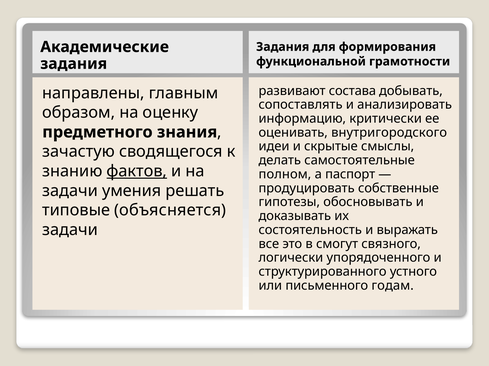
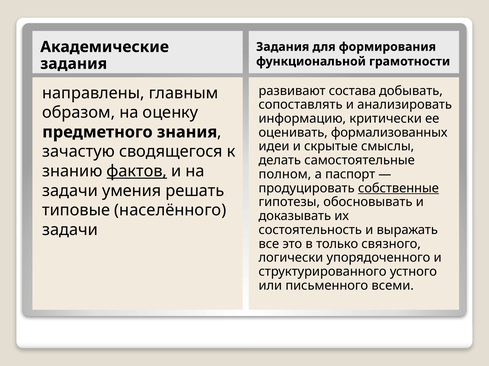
внутригородского: внутригородского -> формализованных (389, 133)
собственные underline: none -> present (398, 189)
объясняется: объясняется -> населённого (170, 211)
смогут: смогут -> только (337, 244)
годам: годам -> всеми (393, 286)
